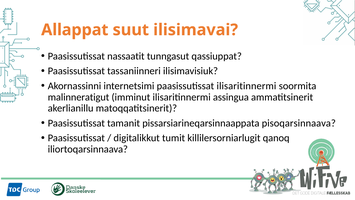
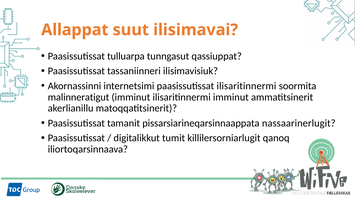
nassaatit: nassaatit -> tulluarpa (126, 56)
ilisaritinnermi assingua: assingua -> imminut (231, 97)
pisoqarsinnaava: pisoqarsinnaava -> nassaarinerlugit (299, 123)
